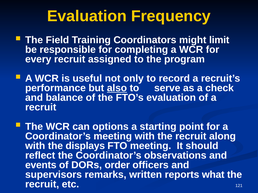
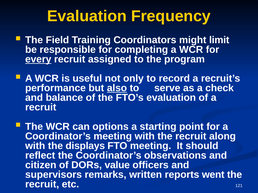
every underline: none -> present (38, 59)
events: events -> citizen (41, 165)
order: order -> value (117, 165)
what: what -> went (213, 175)
